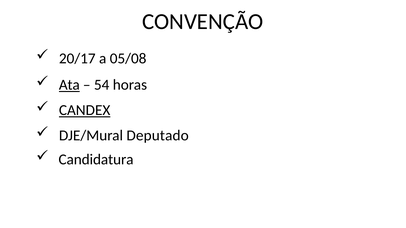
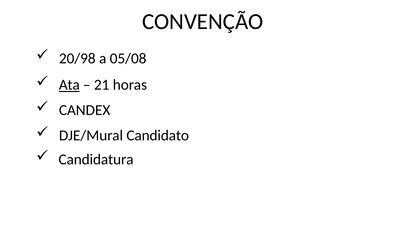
20/17: 20/17 -> 20/98 (77, 58)
54: 54 -> 21 (102, 85)
CANDEX underline: present -> none (85, 110)
Deputado: Deputado -> Candidato (158, 136)
